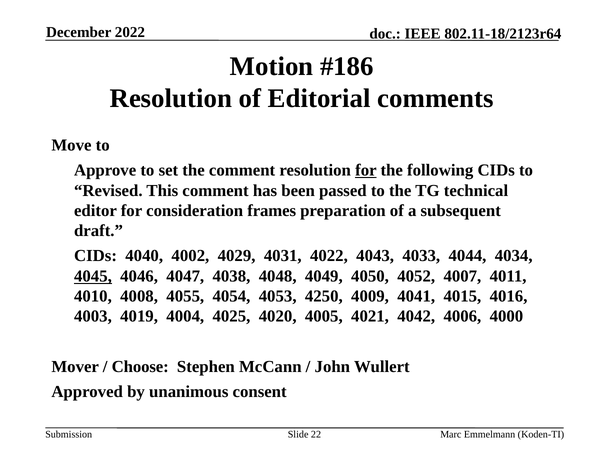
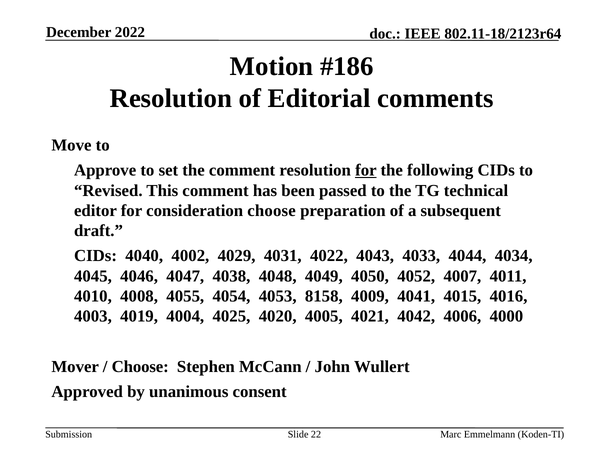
consideration frames: frames -> choose (272, 211)
4045 underline: present -> none (93, 276)
4250: 4250 -> 8158 (324, 296)
